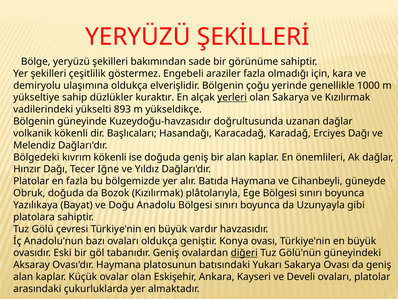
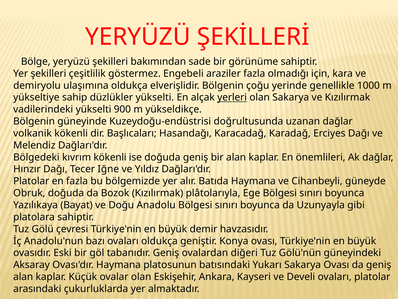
düzlükler kuraktır: kuraktır -> yükselti (155, 97)
893: 893 -> 900 (122, 109)
Kuzeydoğu-havzasıdır: Kuzeydoğu-havzasıdır -> Kuzeydoğu-endüstrisi (160, 121)
vardır: vardır -> demir (204, 229)
diğeri underline: present -> none (244, 253)
